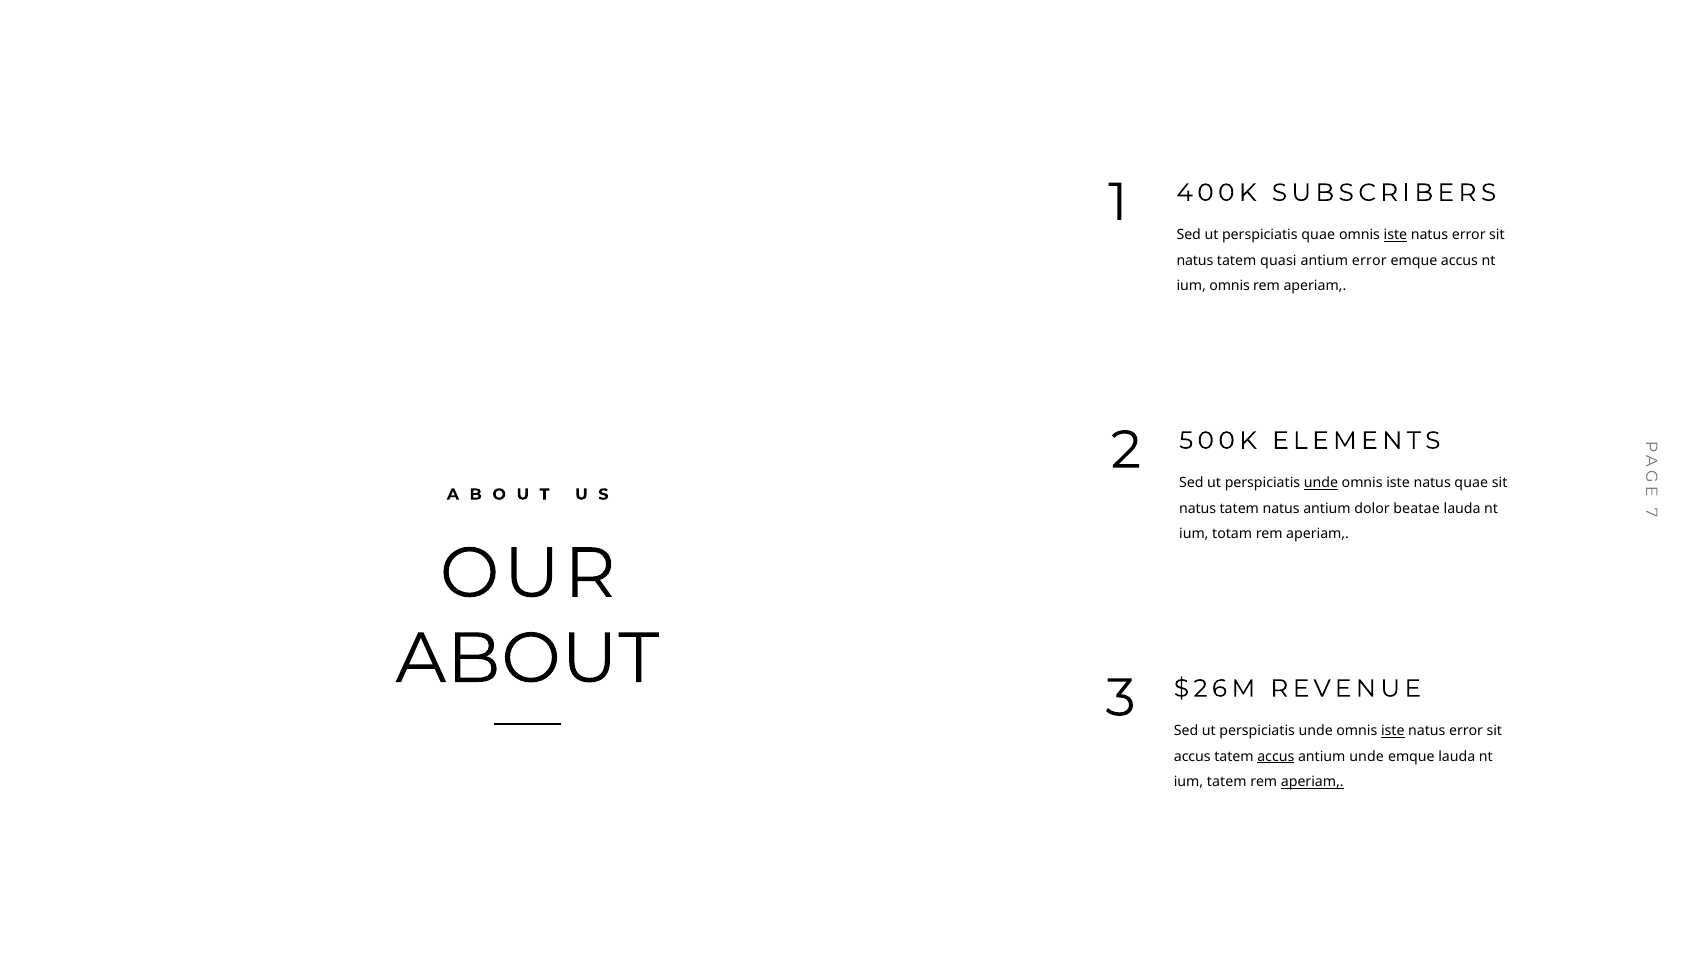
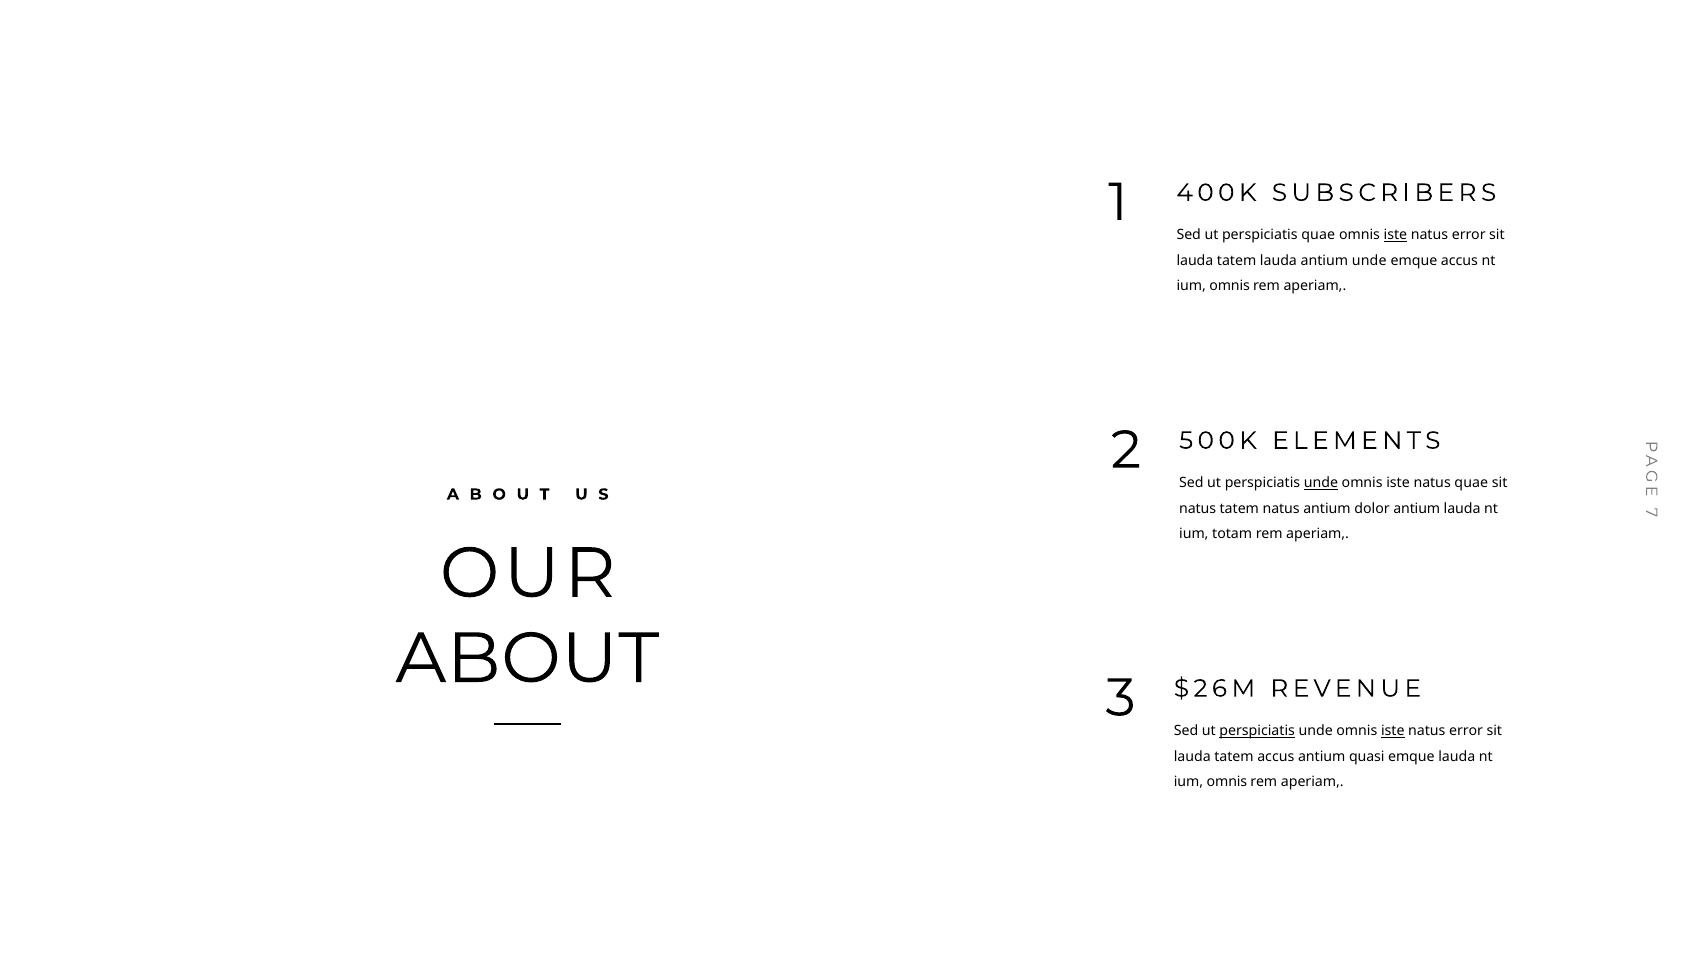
natus: natus -> lauda (1195, 261)
tatem quasi: quasi -> lauda (1278, 261)
antium error: error -> unde (1369, 261)
dolor beatae: beatae -> antium (1417, 509)
perspiciatis underline: none -> present (1257, 731)
accus: accus -> lauda (1192, 756)
accus underline: present -> none (1276, 756)
antium unde: unde -> quasi (1367, 756)
tatem: tatem -> omnis (1227, 782)
aperiam underline: present -> none (1312, 782)
